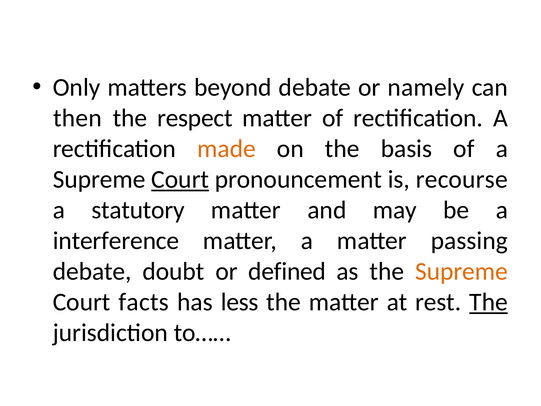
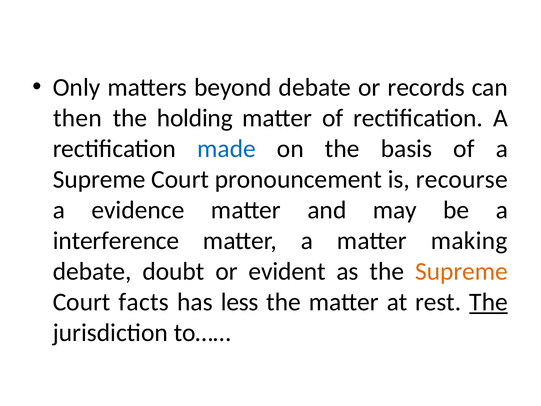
namely: namely -> records (426, 87)
respect: respect -> holding (195, 118)
made colour: orange -> blue (226, 149)
Court underline: present -> none (180, 179)
statutory: statutory -> evidence (138, 210)
passing: passing -> making (469, 241)
defined: defined -> evident (287, 271)
